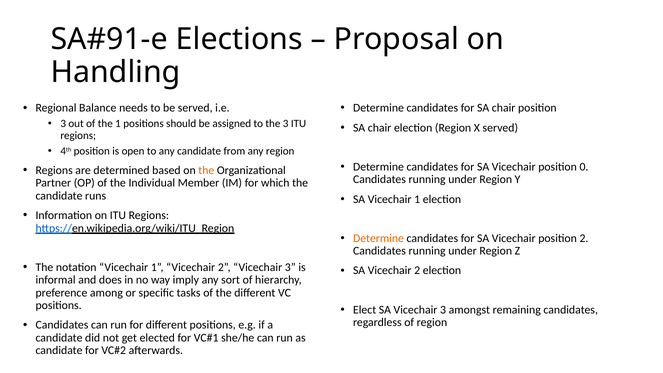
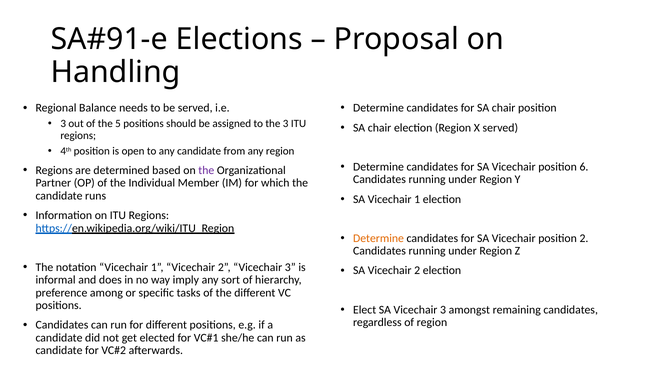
the 1: 1 -> 5 (118, 124)
0: 0 -> 6 (584, 167)
the colour: orange -> purple (206, 170)
